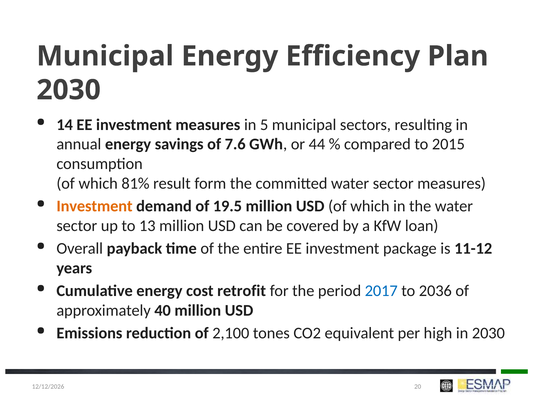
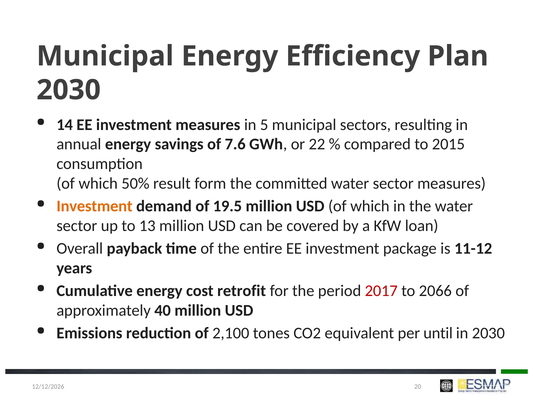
44: 44 -> 22 (317, 144)
81%: 81% -> 50% (135, 183)
2017 colour: blue -> red (381, 291)
2036: 2036 -> 2066 (435, 291)
high: high -> until (438, 333)
